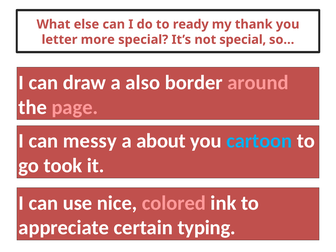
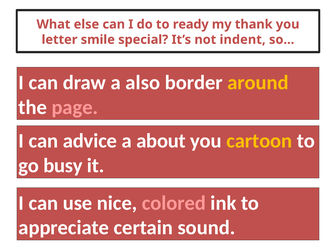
more: more -> smile (98, 40)
not special: special -> indent (243, 40)
around colour: pink -> yellow (258, 83)
messy: messy -> advice (90, 141)
cartoon colour: light blue -> yellow (259, 141)
took: took -> busy (63, 166)
typing: typing -> sound (206, 228)
